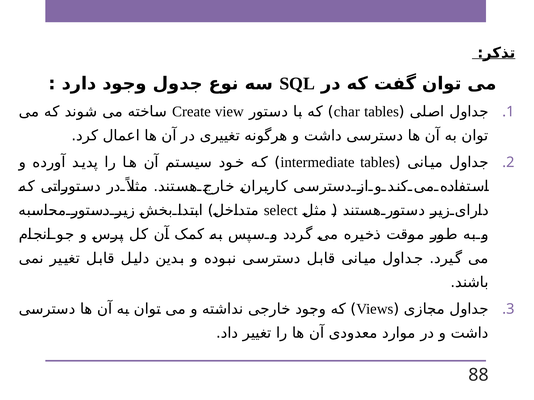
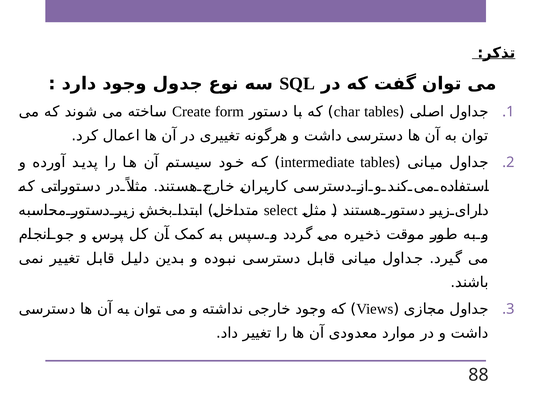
view: view -> form (229, 112)
